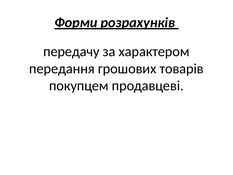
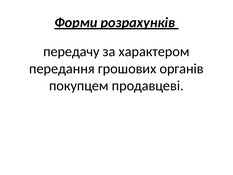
товарів: товарів -> органів (182, 69)
